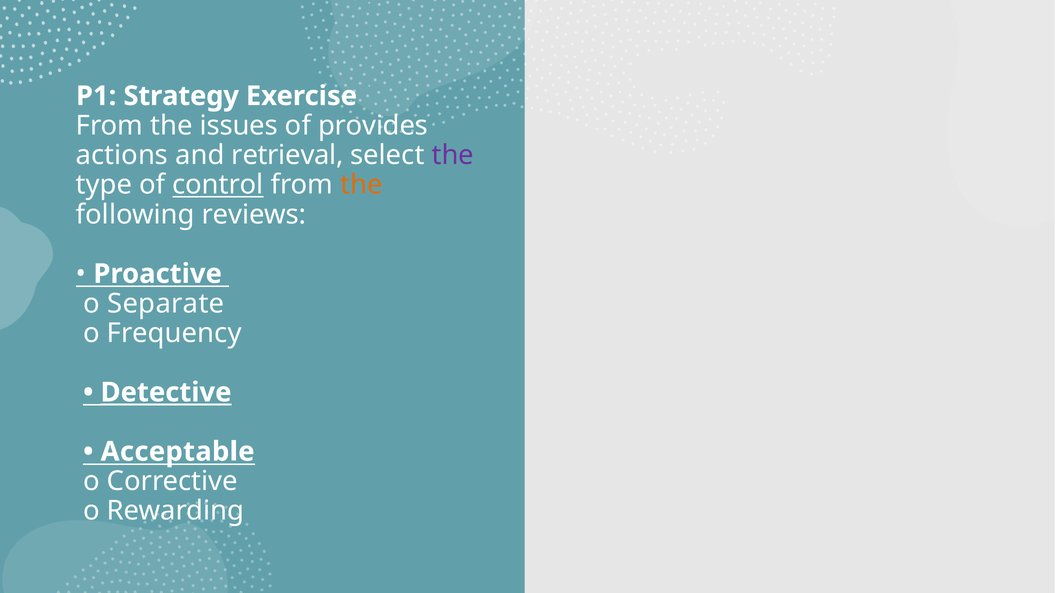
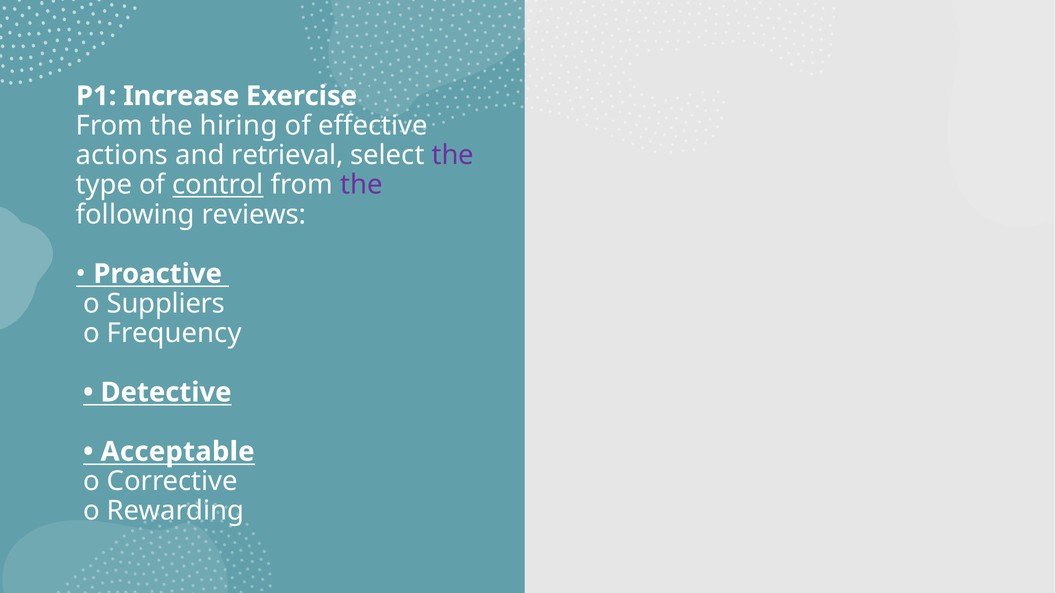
Strategy: Strategy -> Increase (181, 96)
issues: issues -> hiring (239, 126)
provides: provides -> effective (373, 126)
the colour: orange -> purple (361, 185)
Separate: Separate -> Suppliers (166, 304)
Detective underline: present -> none (166, 393)
